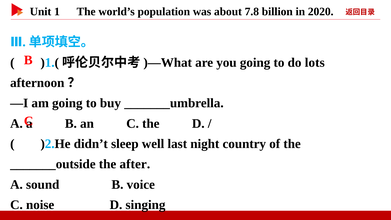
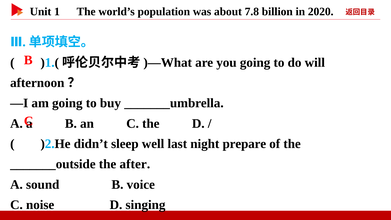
lots: lots -> will (315, 62)
country: country -> prepare (244, 144)
